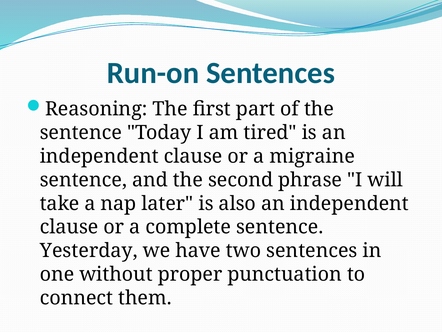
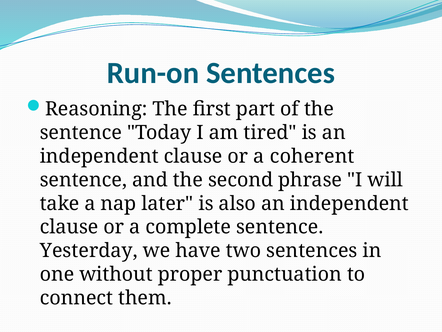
migraine: migraine -> coherent (312, 156)
